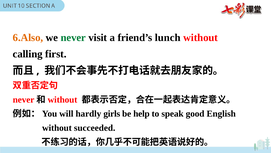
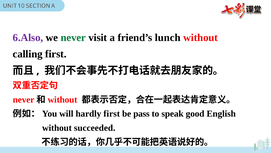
6.Also colour: orange -> purple (28, 37)
hardly girls: girls -> first (112, 113)
help: help -> pass (141, 113)
